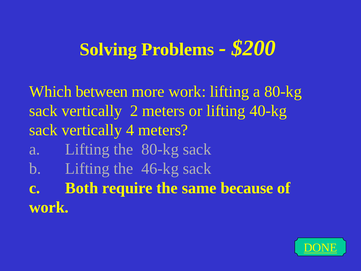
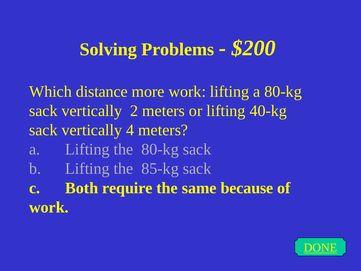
between: between -> distance (102, 91)
46-kg: 46-kg -> 85-kg (160, 169)
